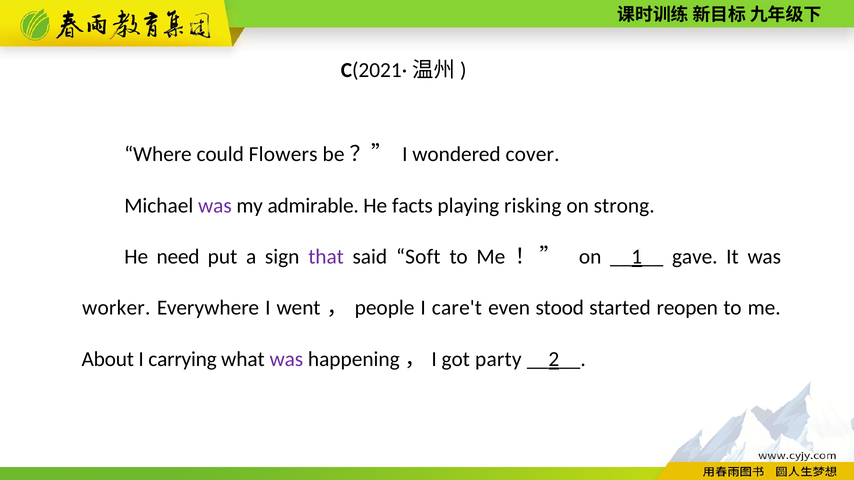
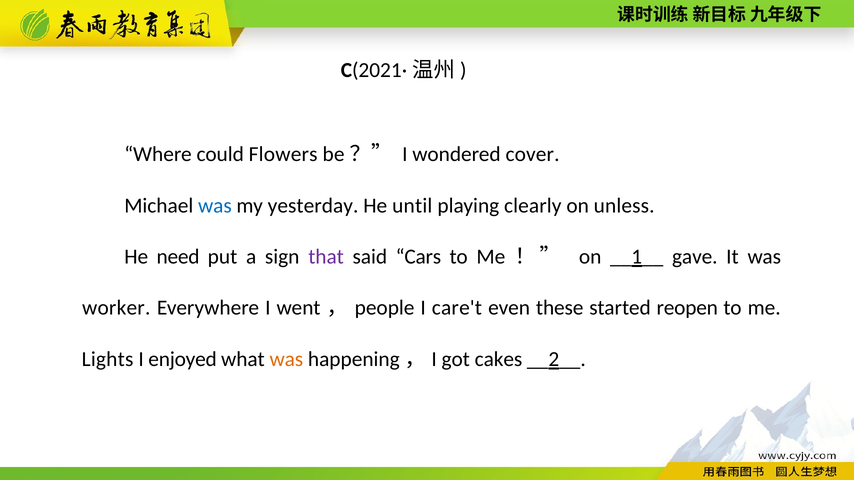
was colour: purple -> blue (215, 206)
admirable: admirable -> yesterday (313, 206)
facts: facts -> until (412, 206)
risking: risking -> clearly (533, 206)
strong: strong -> unless (624, 206)
Soft: Soft -> Cars (418, 257)
stood: stood -> these (560, 308)
About: About -> Lights (108, 359)
carrying: carrying -> enjoyed (183, 359)
was colour: purple -> orange (286, 359)
party: party -> cakes (498, 359)
